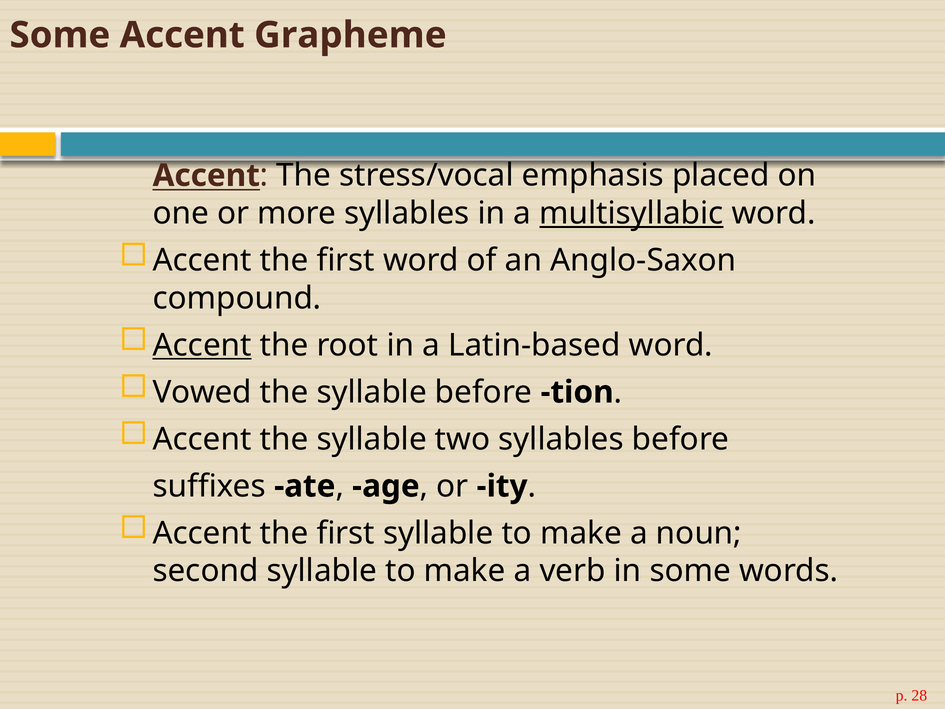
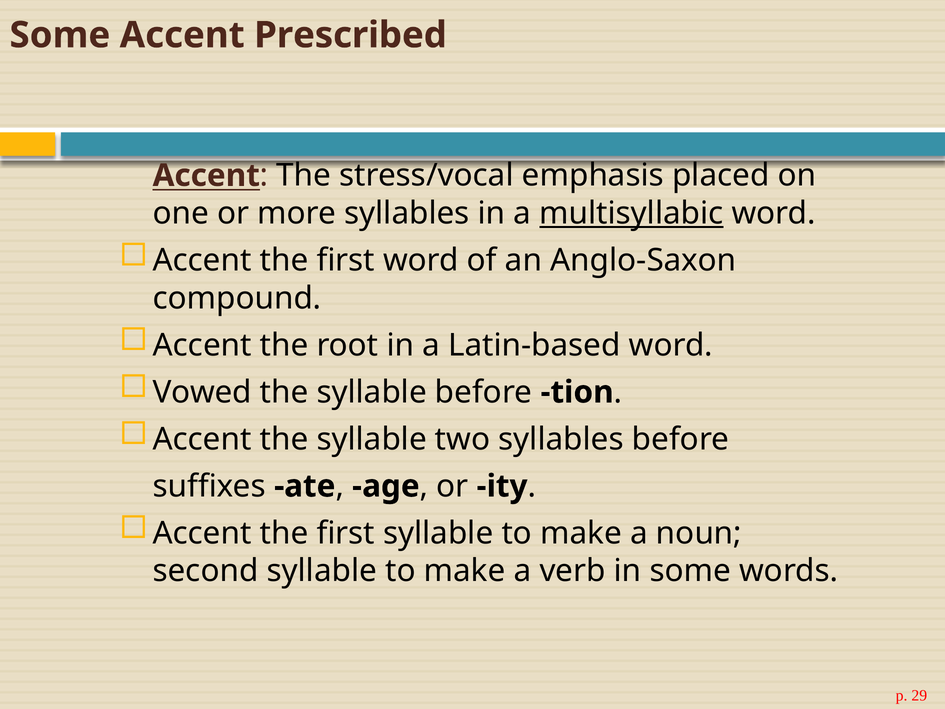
Grapheme: Grapheme -> Prescribed (351, 35)
Accent underline: present -> none (202, 345)
28: 28 -> 29 (919, 696)
